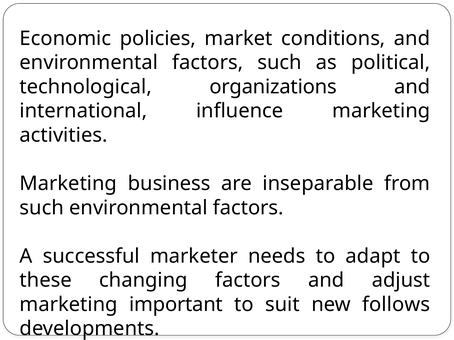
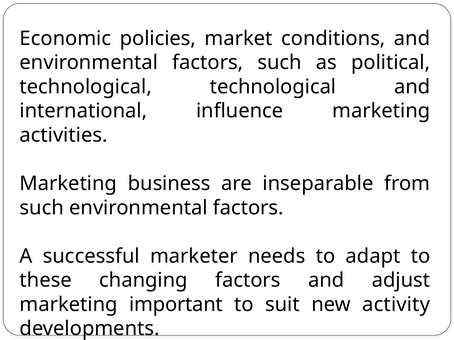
technological organizations: organizations -> technological (273, 87)
follows: follows -> activity (396, 305)
